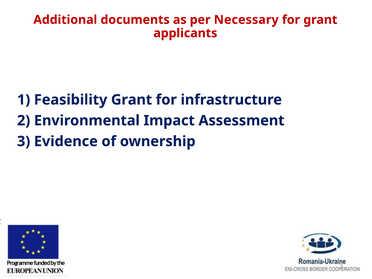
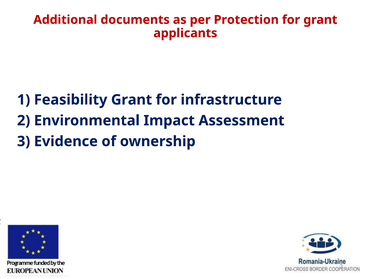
Necessary: Necessary -> Protection (246, 20)
